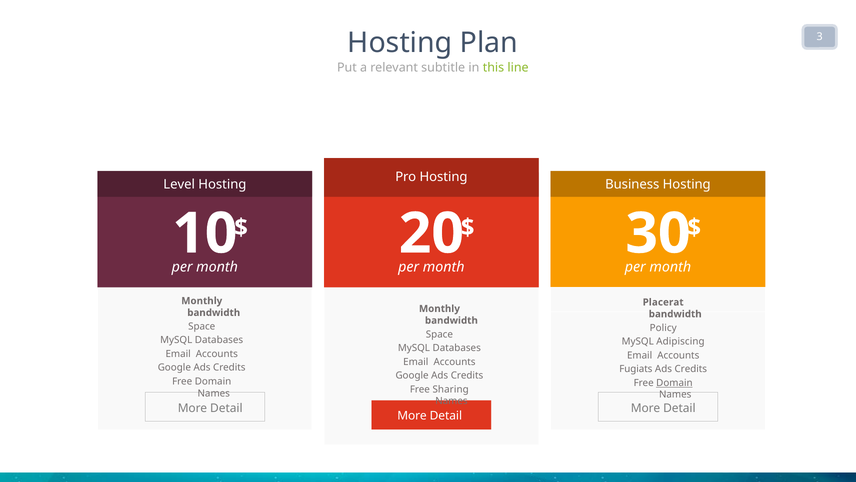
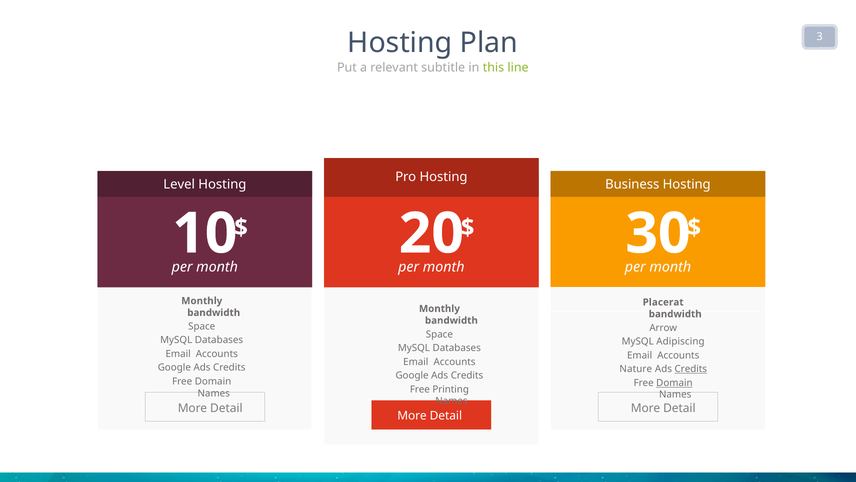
Policy: Policy -> Arrow (663, 327)
Fugiats: Fugiats -> Nature (636, 369)
Credits underline: none -> present (691, 369)
Sharing: Sharing -> Printing (451, 389)
